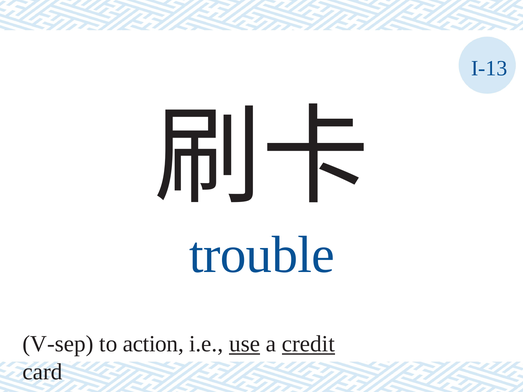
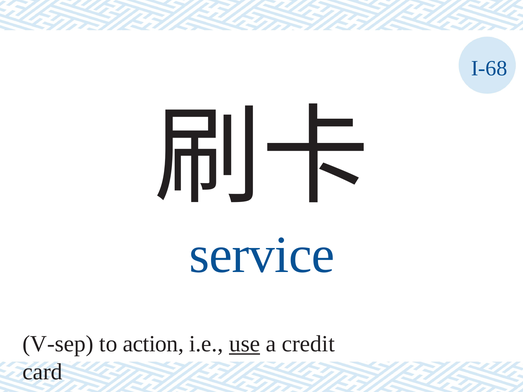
I-13: I-13 -> I-68 (489, 69)
trouble: trouble -> service (262, 255)
credit underline: present -> none (308, 344)
